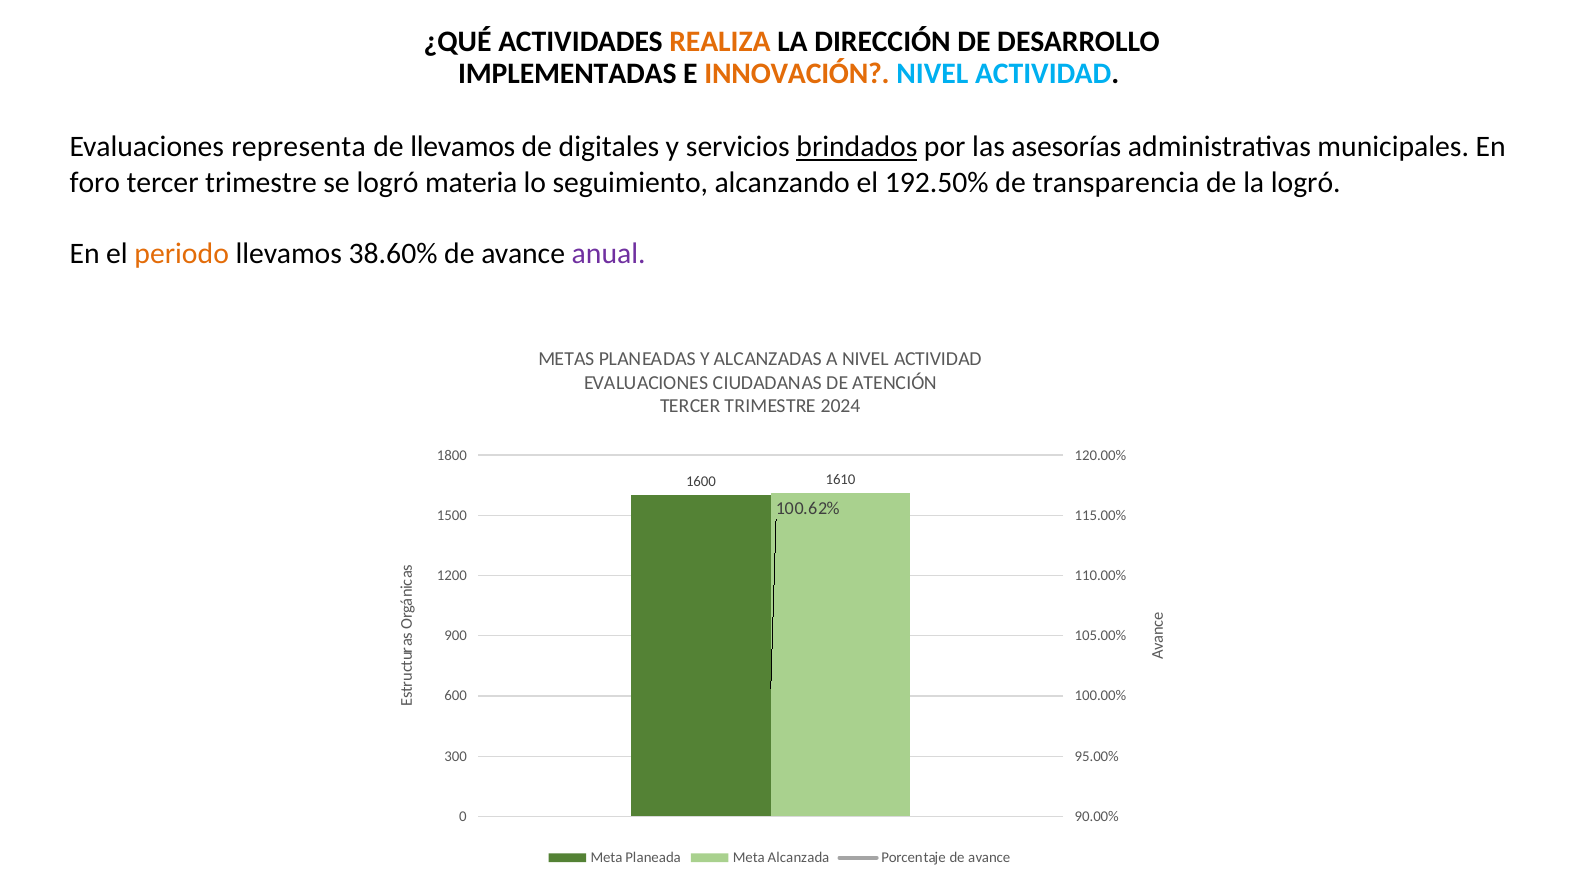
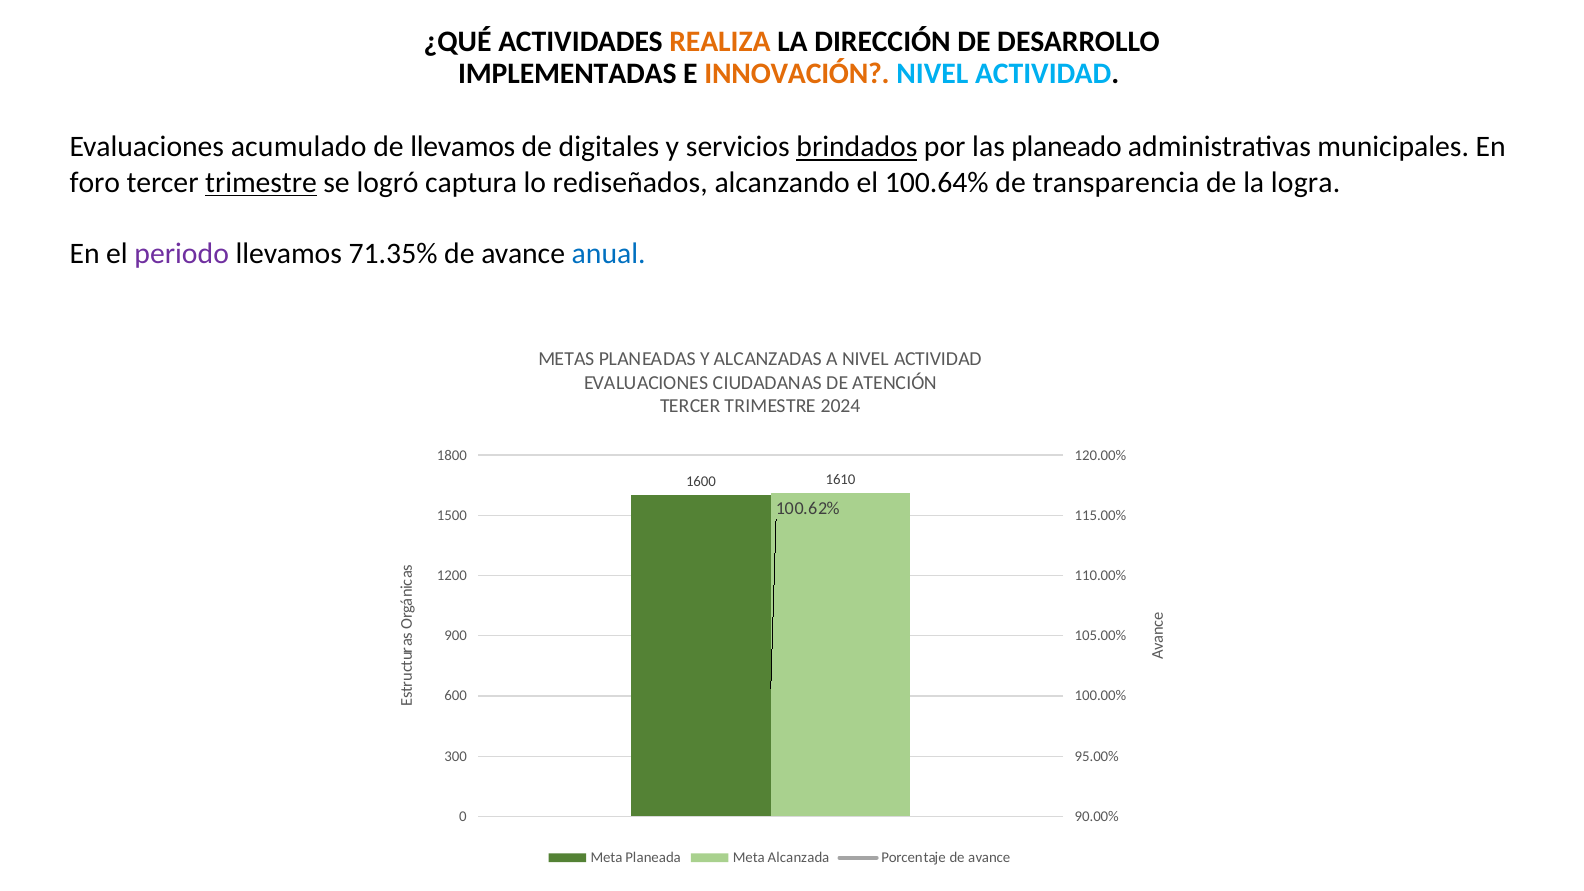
representa: representa -> acumulado (299, 147)
asesorías: asesorías -> planeado (1066, 147)
trimestre underline: none -> present (261, 183)
materia: materia -> captura (471, 183)
seguimiento: seguimiento -> rediseñados (630, 183)
192.50%: 192.50% -> 100.64% (937, 183)
la logró: logró -> logra (1306, 183)
periodo colour: orange -> purple (182, 254)
38.60%: 38.60% -> 71.35% (393, 254)
anual colour: purple -> blue (609, 254)
